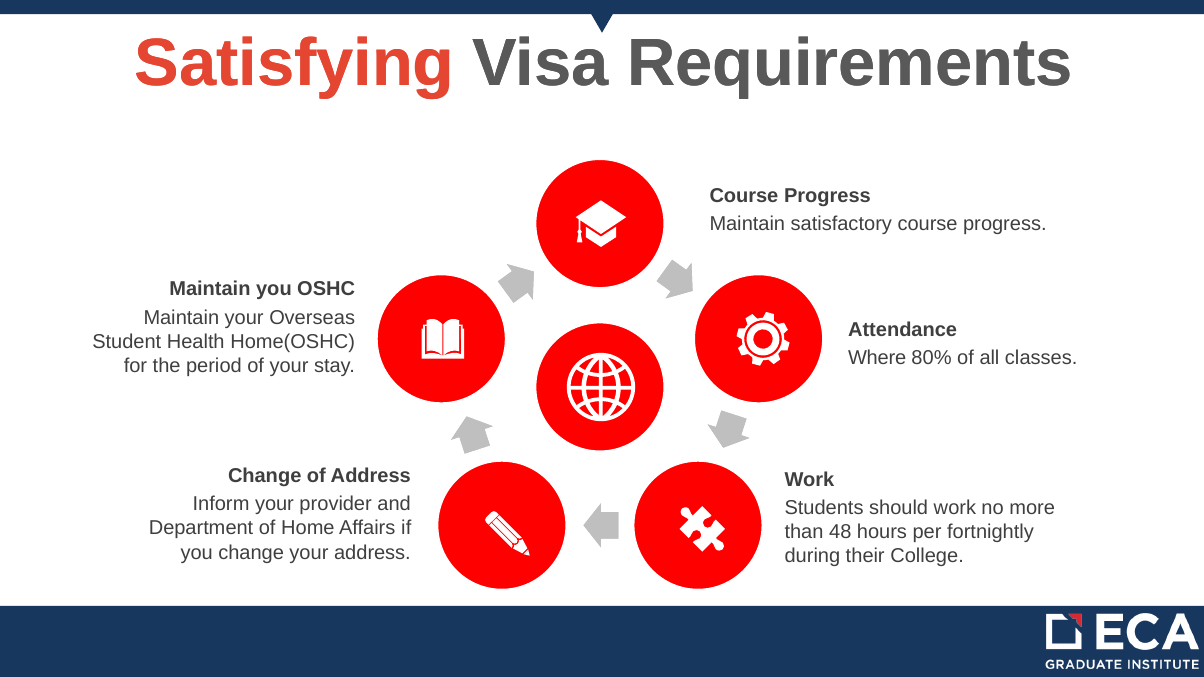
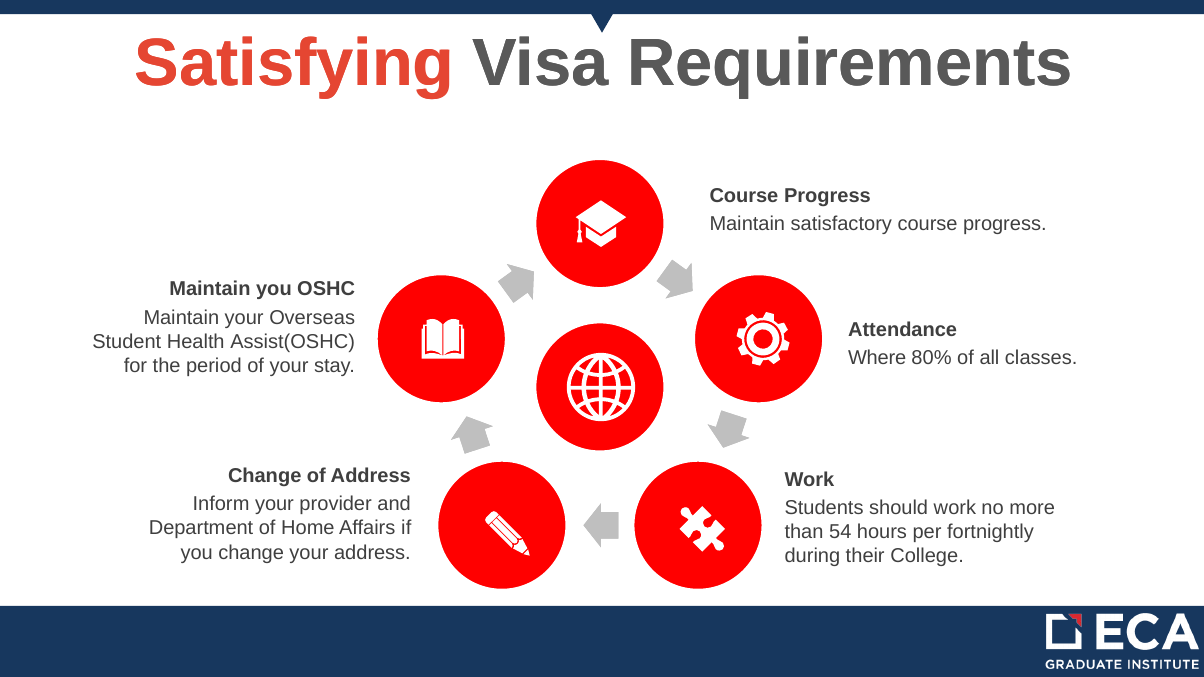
Home(OSHC: Home(OSHC -> Assist(OSHC (293, 342)
48: 48 -> 54 (840, 532)
